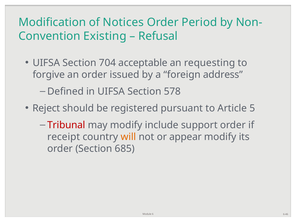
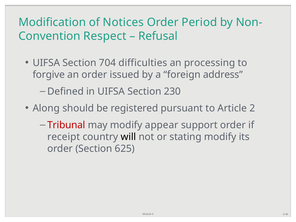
Existing: Existing -> Respect (105, 36)
acceptable: acceptable -> difficulties (143, 63)
requesting: requesting -> processing (210, 63)
578: 578 -> 230 (172, 91)
Reject: Reject -> Along (46, 108)
5: 5 -> 2 (252, 108)
include: include -> appear (162, 125)
will colour: orange -> black (128, 137)
appear: appear -> stating (185, 137)
685: 685 -> 625 (125, 149)
